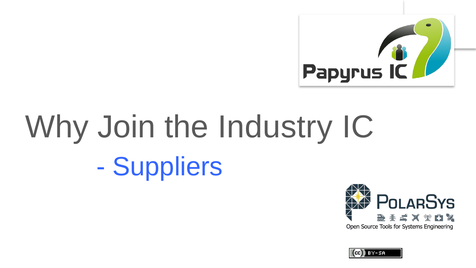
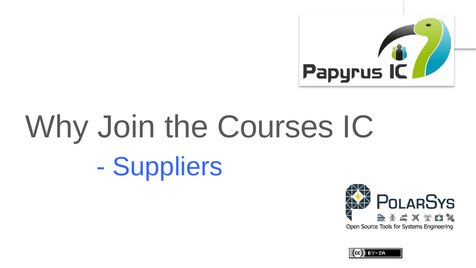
Industry: Industry -> Courses (275, 127)
